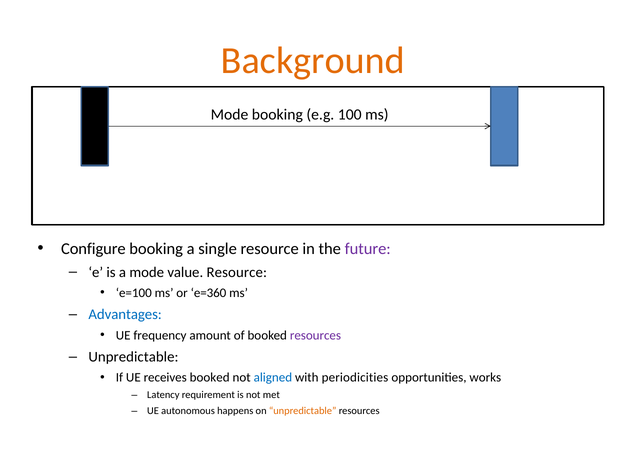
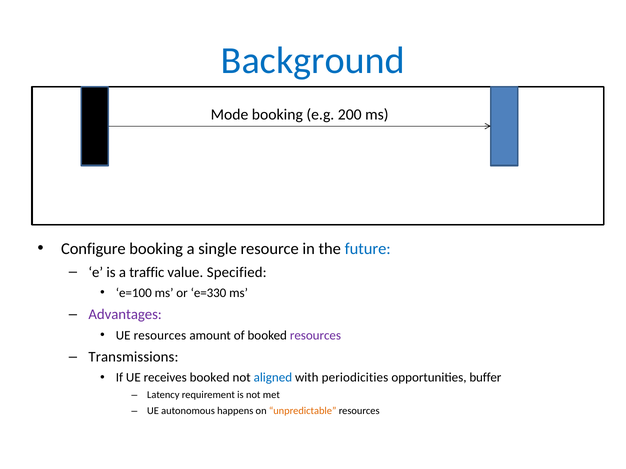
Background colour: orange -> blue (313, 61)
100: 100 -> 200 (350, 115)
future colour: purple -> blue (368, 249)
a mode: mode -> traffic (147, 272)
value Resource: Resource -> Specified (237, 272)
e=360: e=360 -> e=330 (209, 293)
Advantages colour: blue -> purple (125, 315)
UE frequency: frequency -> resources (160, 336)
Unpredictable: Unpredictable -> Transmissions (133, 357)
works: works -> buffer (485, 378)
